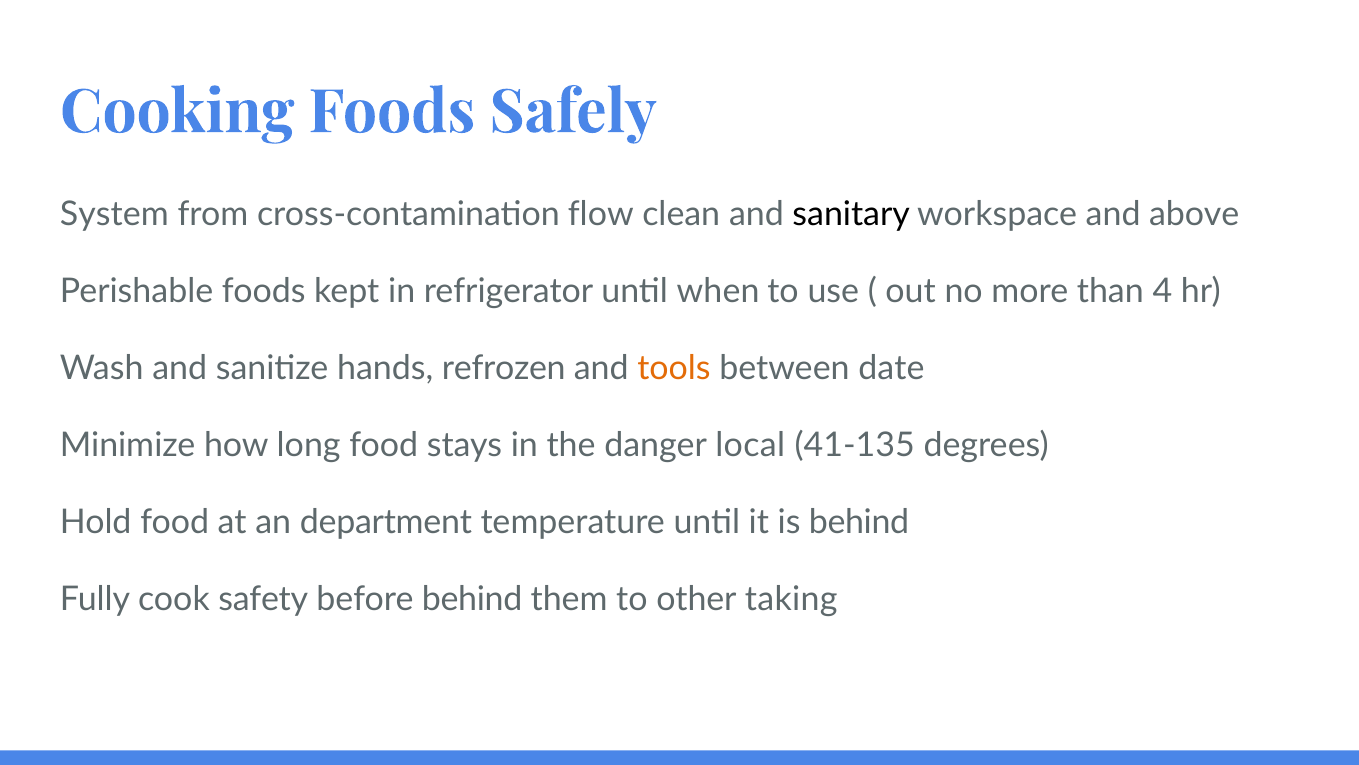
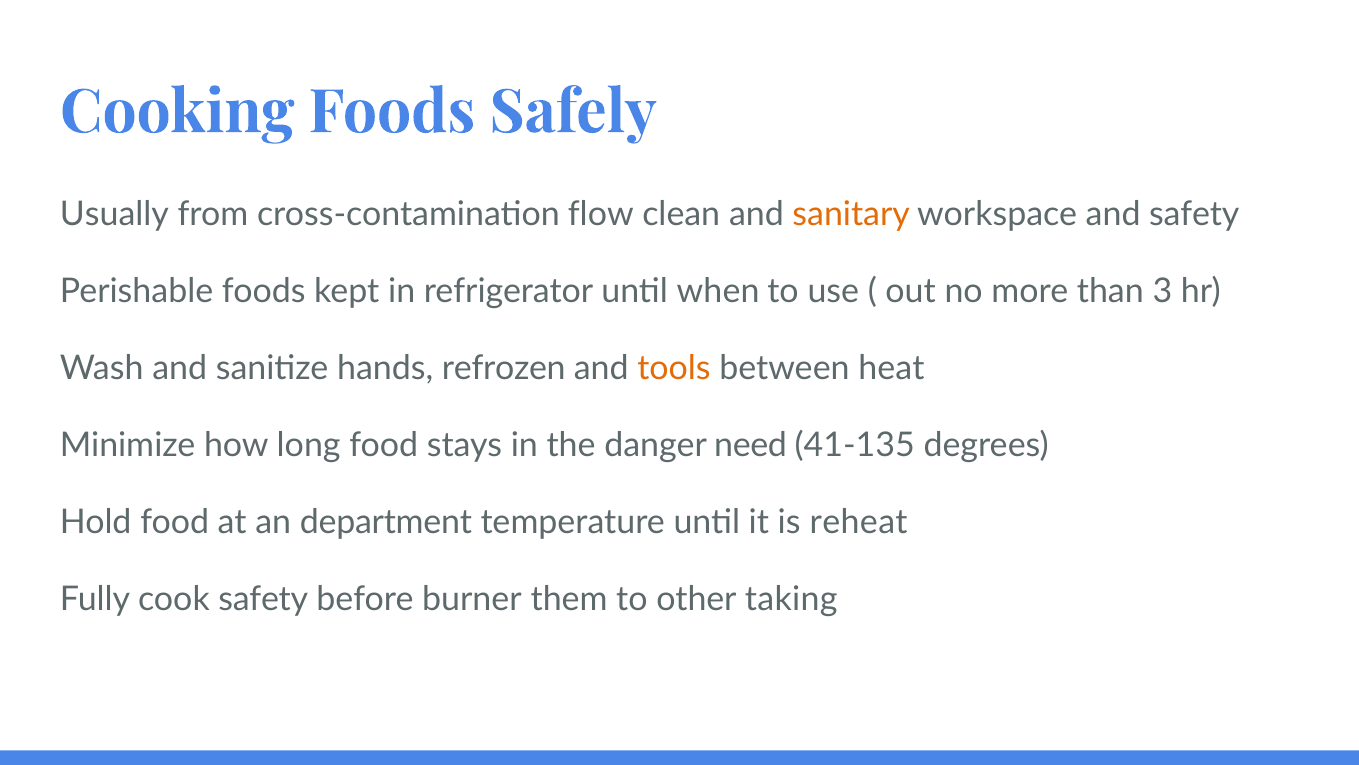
System: System -> Usually (114, 214)
sanitary colour: black -> orange (851, 214)
and above: above -> safety (1194, 214)
4: 4 -> 3 (1162, 291)
date: date -> heat (891, 368)
local: local -> need (751, 445)
is behind: behind -> reheat (859, 522)
before behind: behind -> burner (472, 599)
